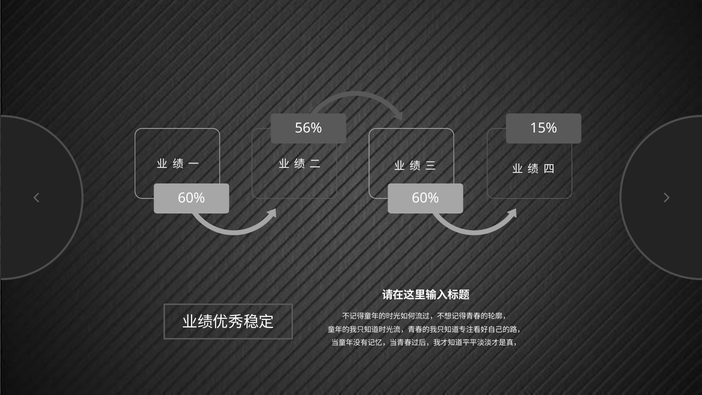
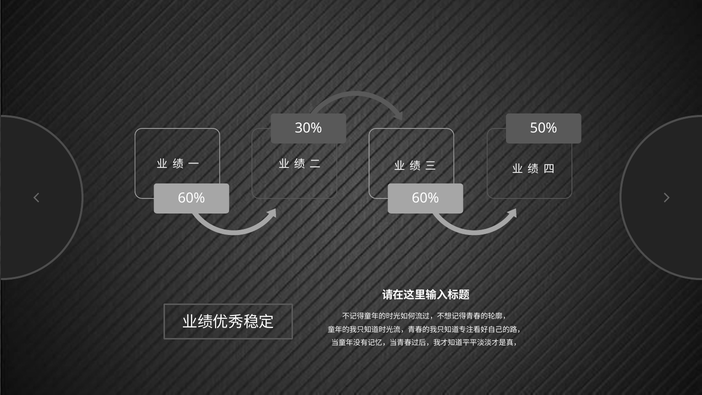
56%: 56% -> 30% (308, 128)
15%: 15% -> 50% (544, 128)
